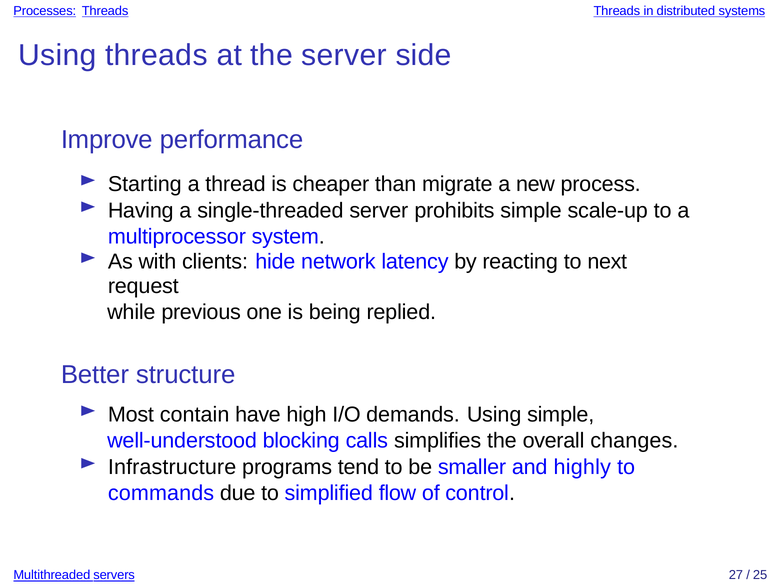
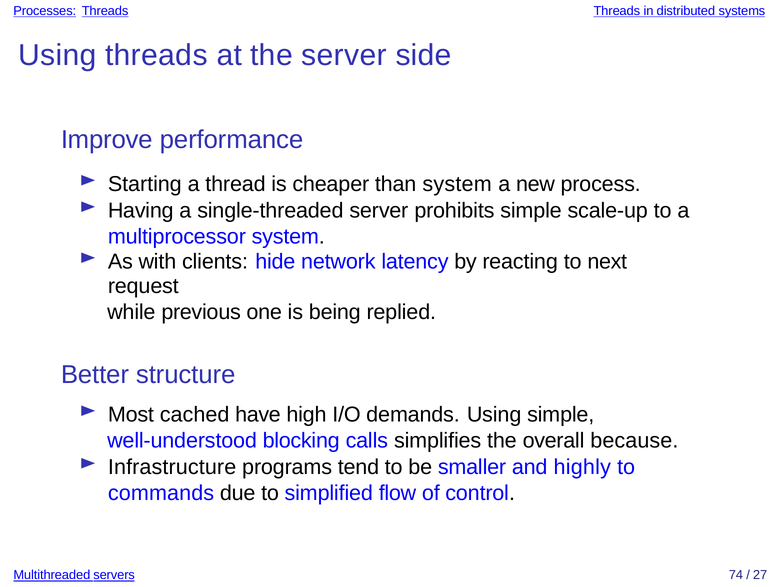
than migrate: migrate -> system (457, 184)
contain: contain -> cached (195, 415)
changes: changes -> because (634, 440)
27: 27 -> 74 (736, 575)
25: 25 -> 27 (760, 575)
